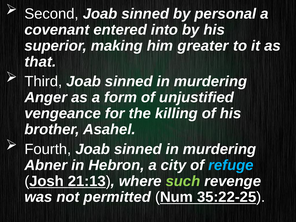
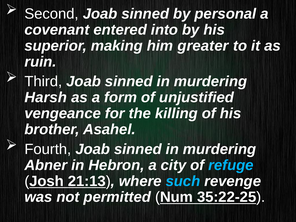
that: that -> ruin (40, 62)
Anger: Anger -> Harsh (46, 97)
such colour: light green -> light blue (183, 181)
